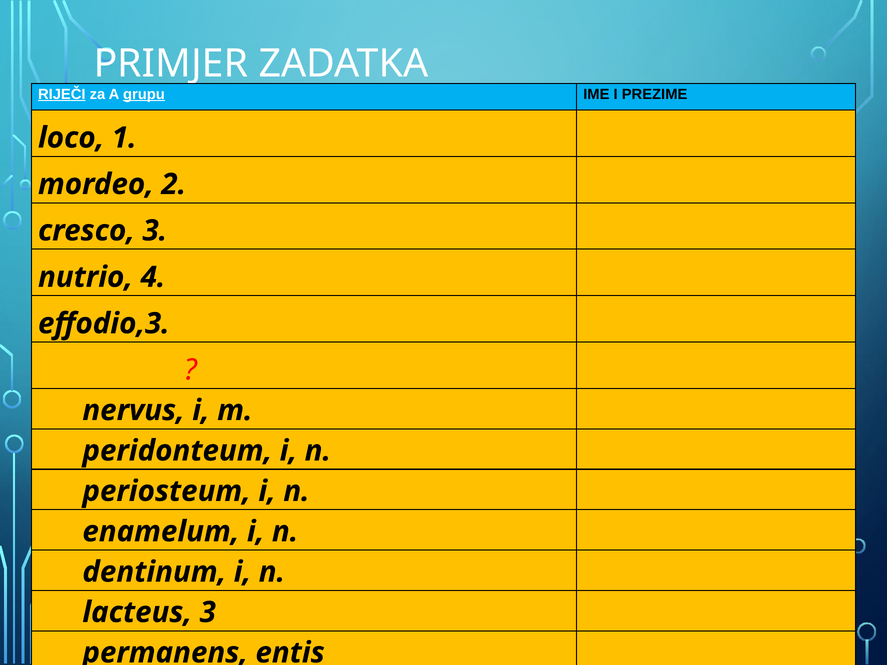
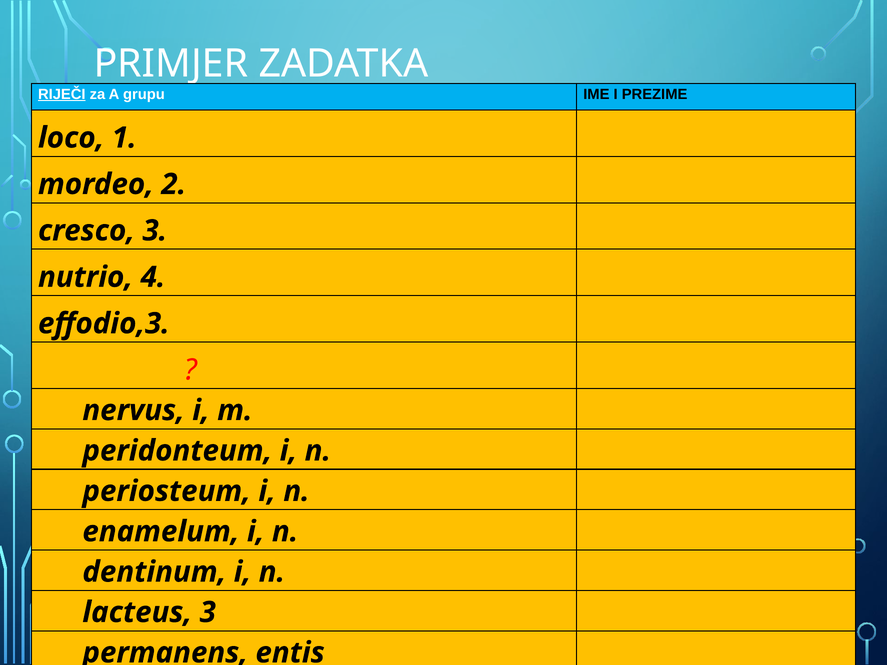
grupu underline: present -> none (144, 94)
